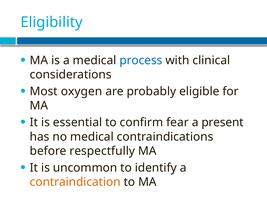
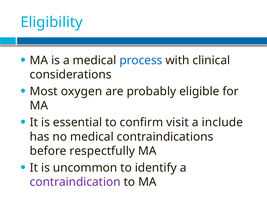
fear: fear -> visit (177, 123)
present: present -> include (222, 123)
contraindication colour: orange -> purple (75, 182)
